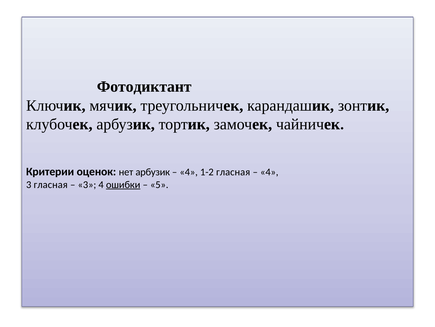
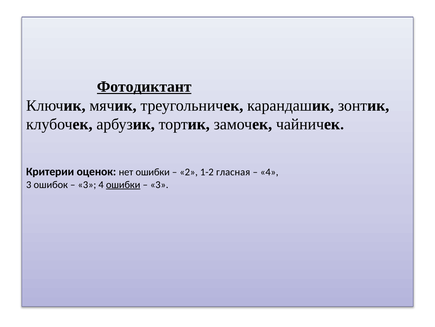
Фотодиктант underline: none -> present (144, 86)
нет арбузик: арбузик -> ошибки (153, 172)
4: 4 -> 2 (189, 172)
3 гласная: гласная -> ошибок (51, 184)
5: 5 -> 3 (159, 184)
